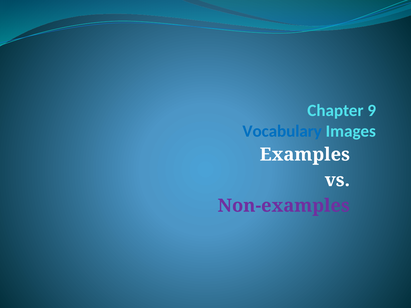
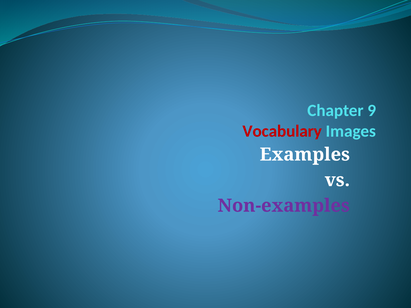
Vocabulary colour: blue -> red (282, 131)
